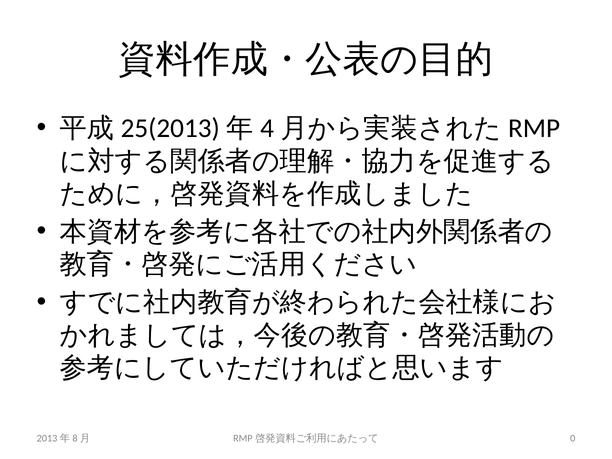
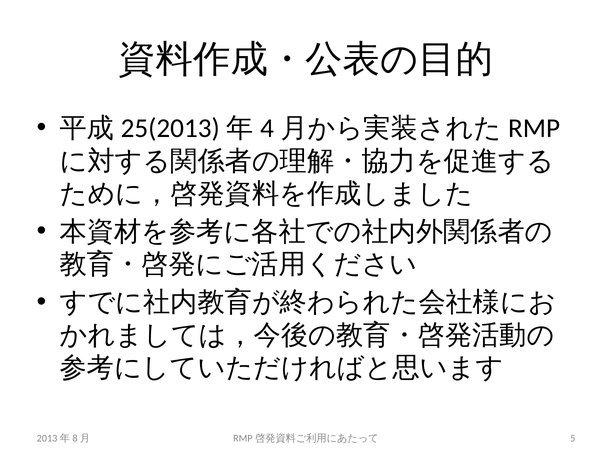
0: 0 -> 5 (573, 438)
